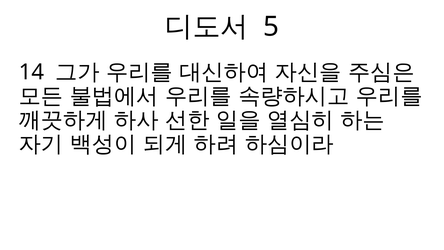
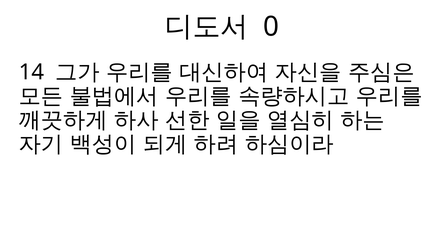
5: 5 -> 0 (271, 27)
